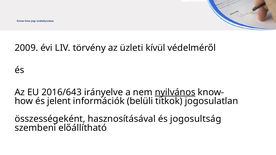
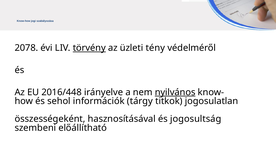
2009: 2009 -> 2078 (26, 48)
törvény underline: none -> present (89, 48)
kívül: kívül -> tény (155, 48)
2016/643: 2016/643 -> 2016/448 (62, 92)
jelent: jelent -> sehol (59, 101)
belüli: belüli -> tárgy (140, 101)
